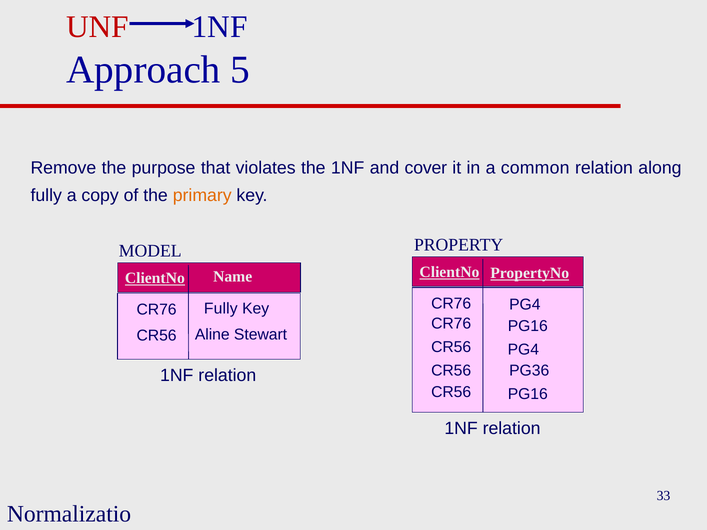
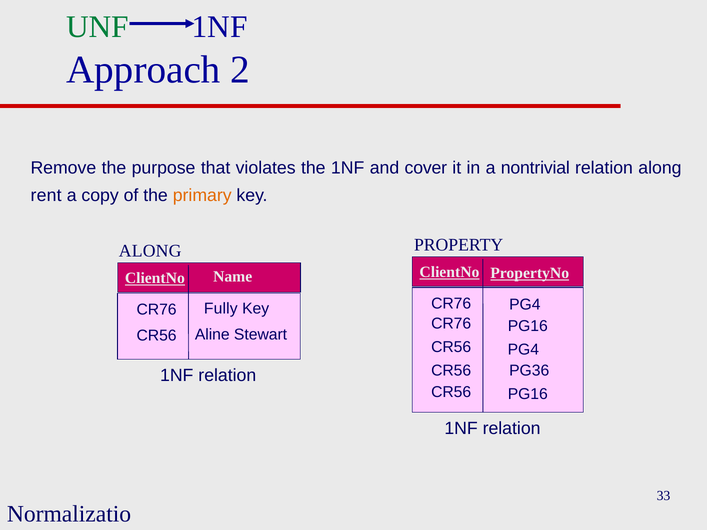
UNF colour: red -> green (97, 27)
5: 5 -> 2 (240, 70)
common: common -> nontrivial (535, 168)
fully: fully -> rent (46, 195)
MODEL: MODEL -> ALONG (150, 251)
